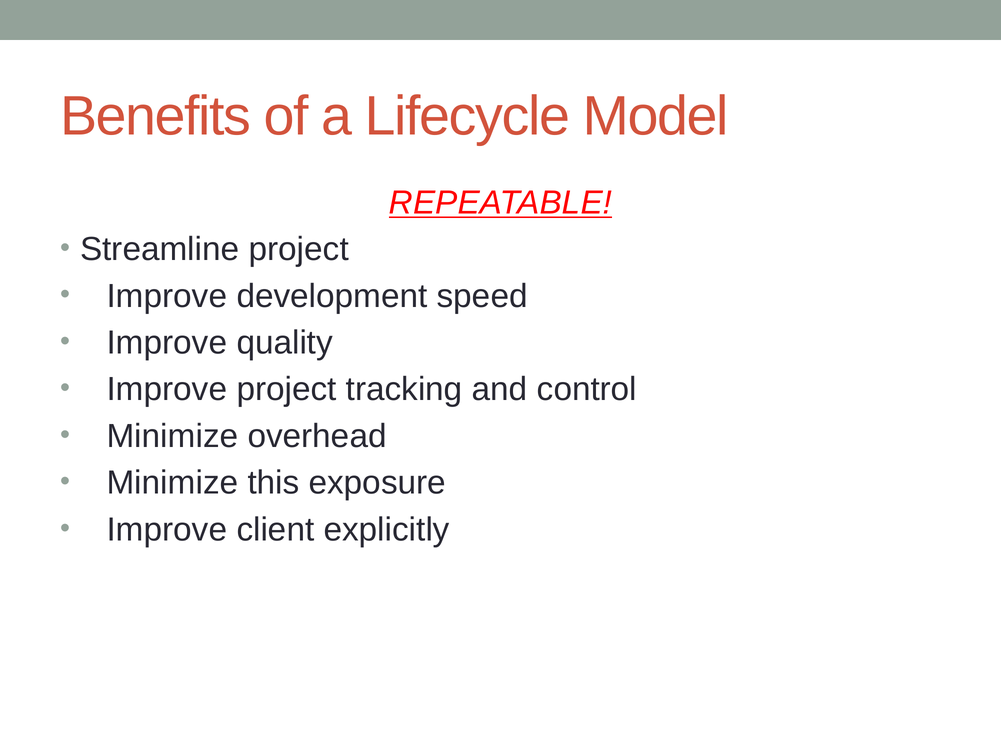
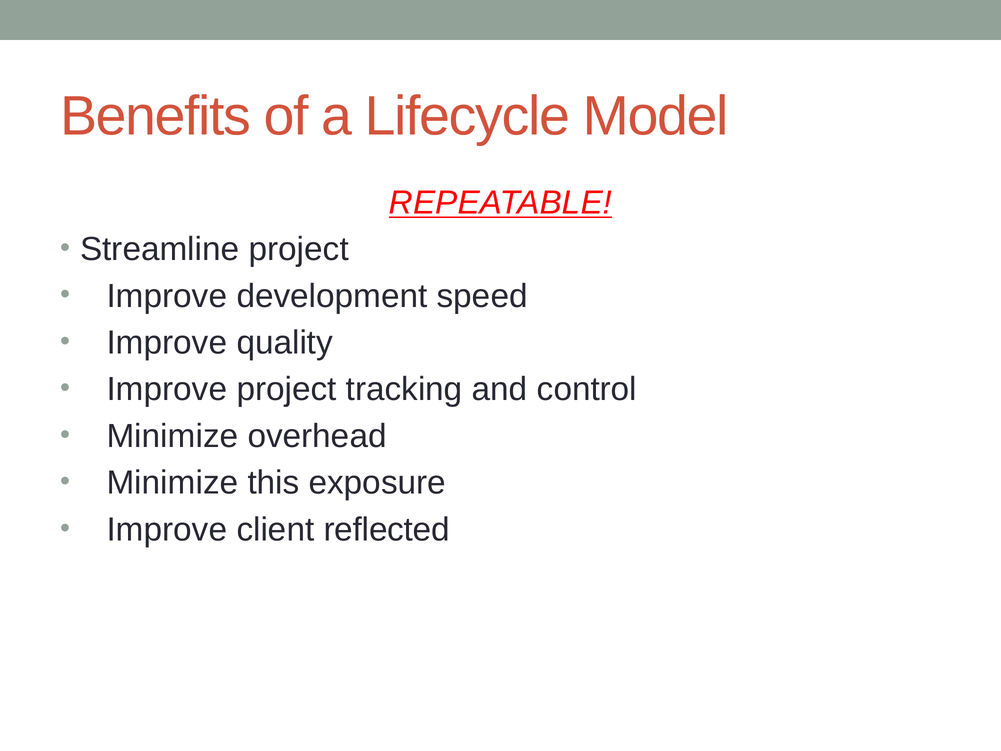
explicitly: explicitly -> reflected (387, 529)
